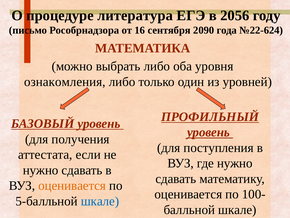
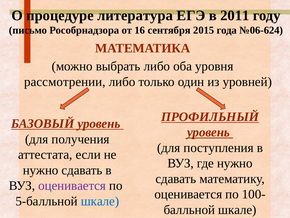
2056: 2056 -> 2011 (235, 16)
2090: 2090 -> 2015 (204, 30)
№22-624: №22-624 -> №06-624 (261, 30)
ознакомления: ознакомления -> рассмотрении (65, 82)
оценивается colour: orange -> purple (72, 185)
